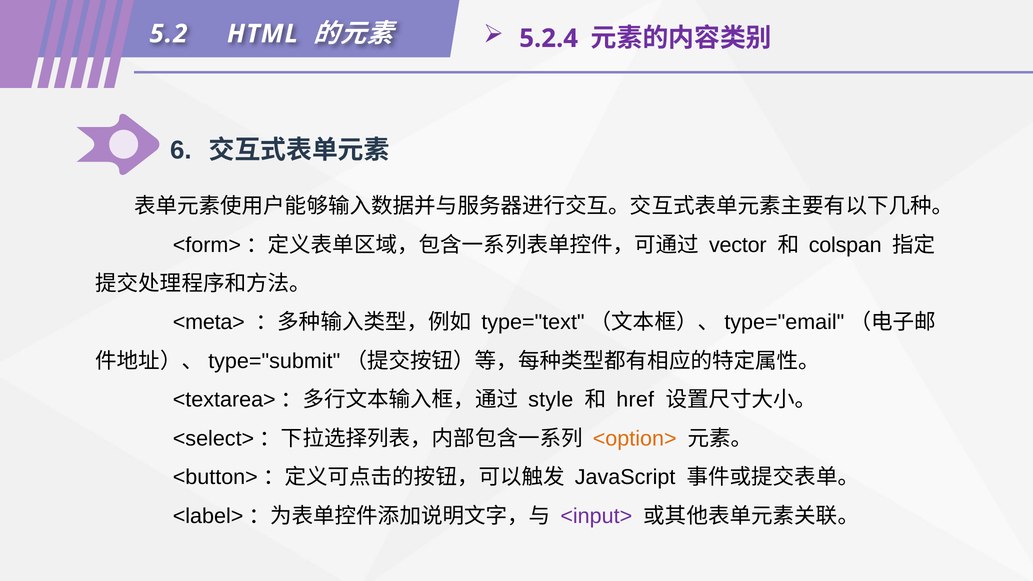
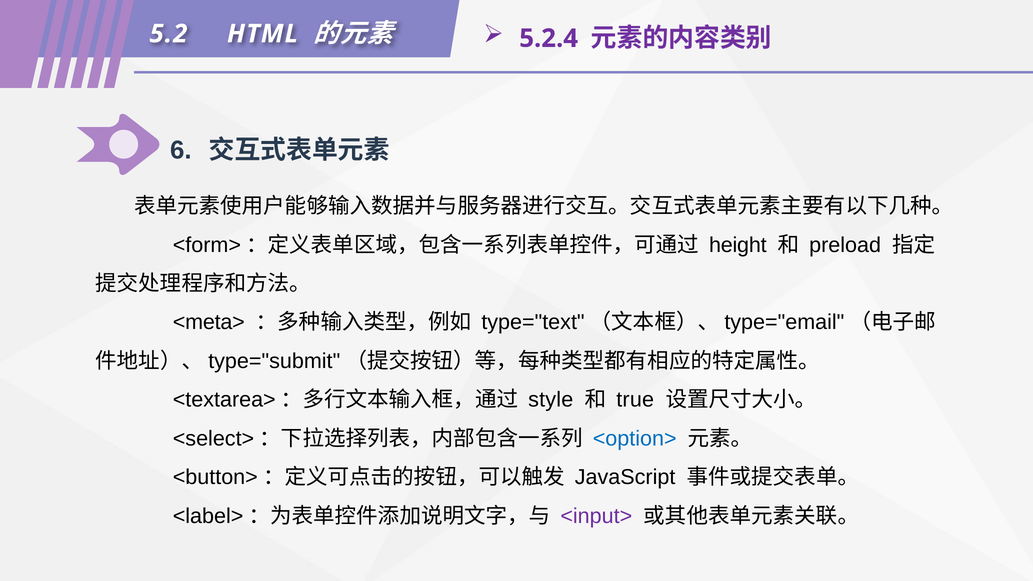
vector: vector -> height (738, 245)
colspan: colspan -> preload (845, 245)
href: href -> true (635, 400)
<option> colour: orange -> blue (635, 439)
